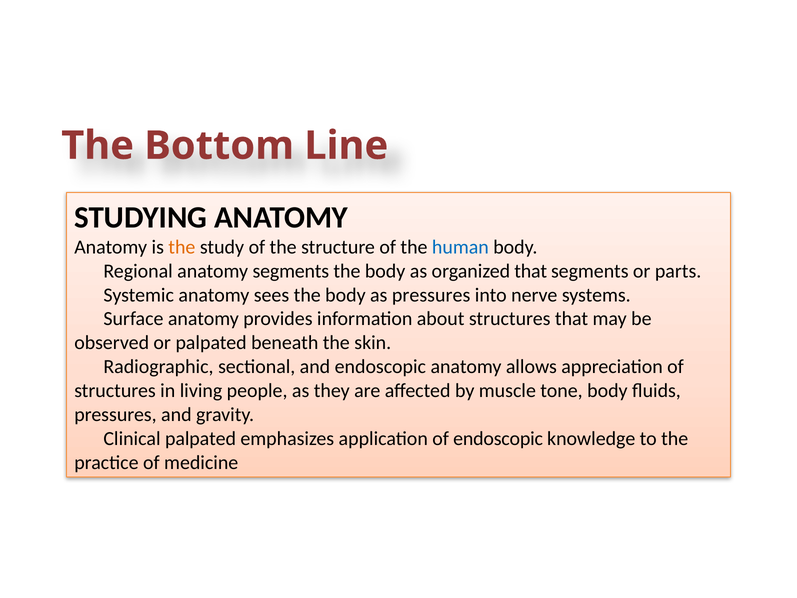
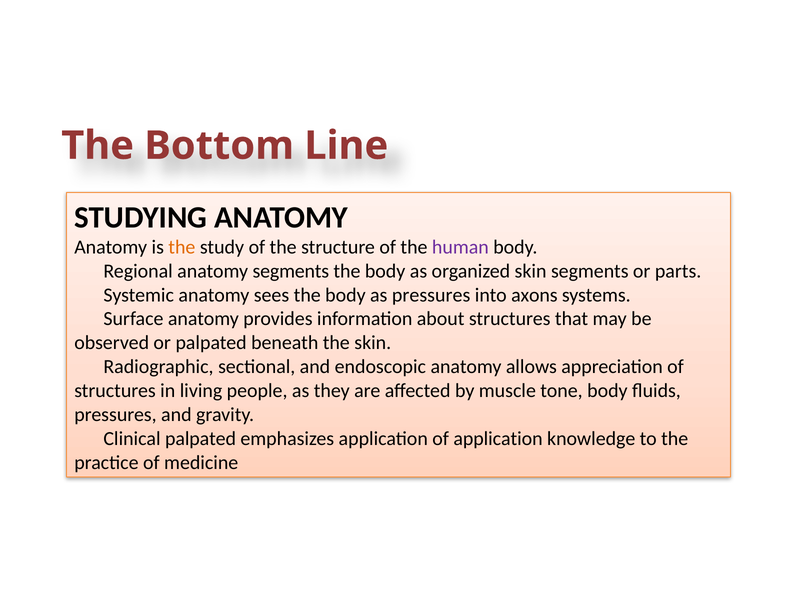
human colour: blue -> purple (460, 247)
organized that: that -> skin (531, 271)
nerve: nerve -> axons (534, 295)
of endoscopic: endoscopic -> application (498, 438)
